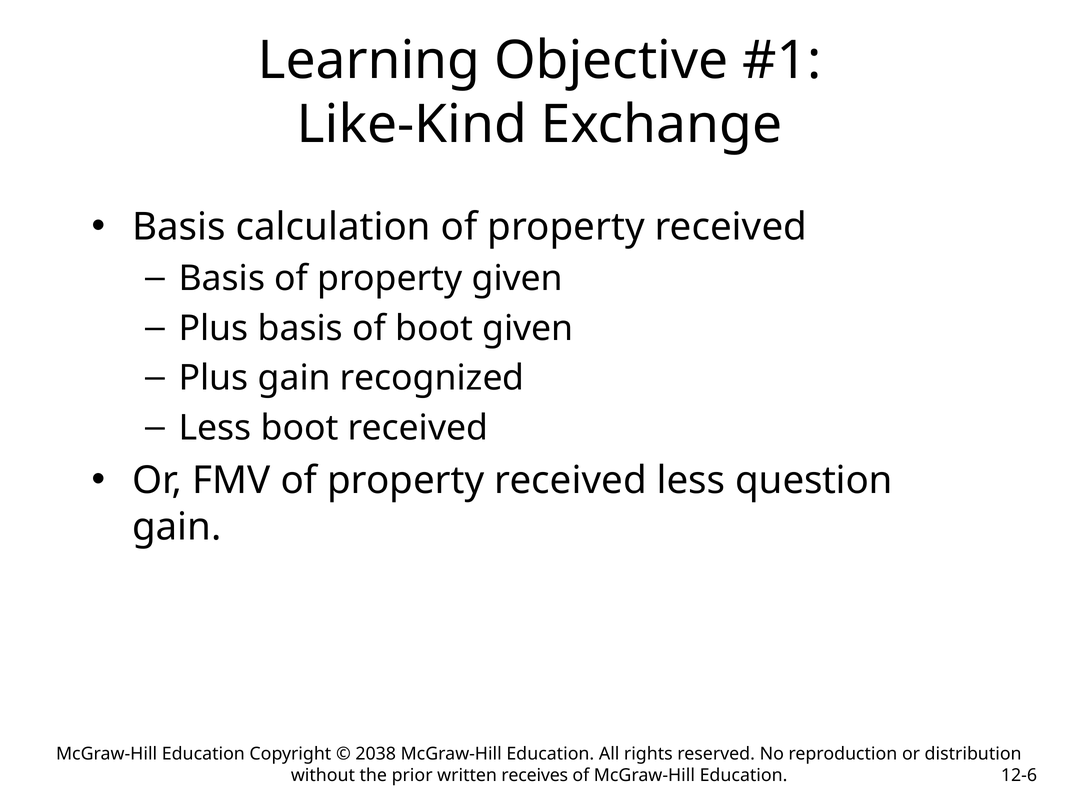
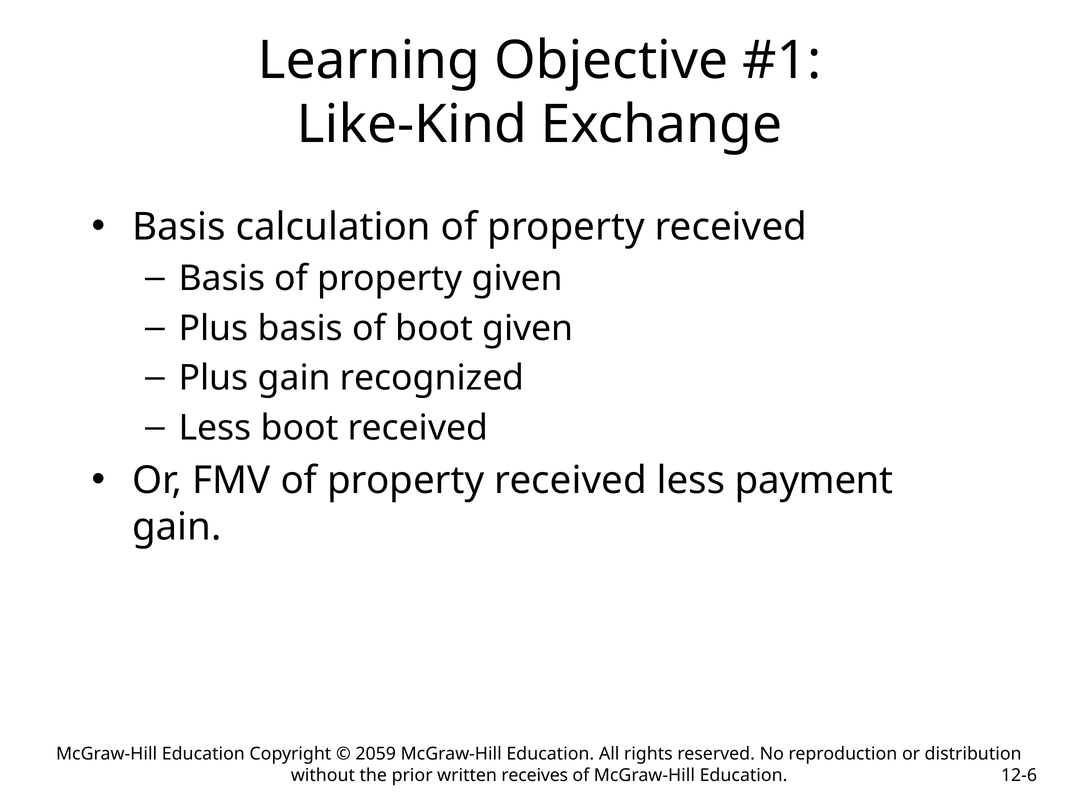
question: question -> payment (814, 480)
2038: 2038 -> 2059 (376, 754)
